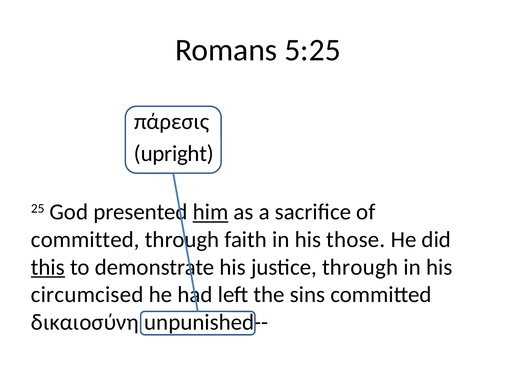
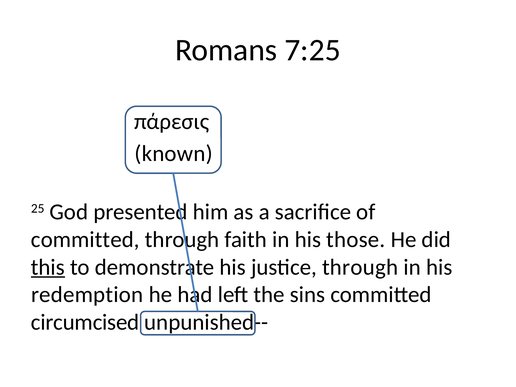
5:25: 5:25 -> 7:25 (313, 50)
upright: upright -> known (174, 154)
him underline: present -> none (211, 212)
circumcised: circumcised -> redemption (87, 295)
δικαιοσύνη: δικαιοσύνη -> circumcised (85, 322)
